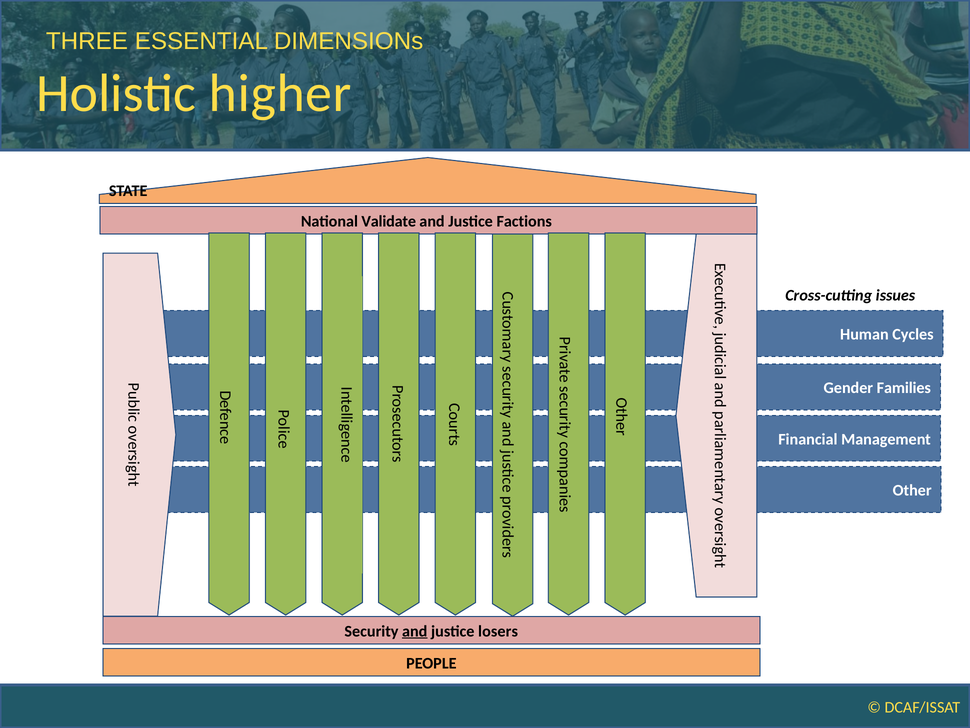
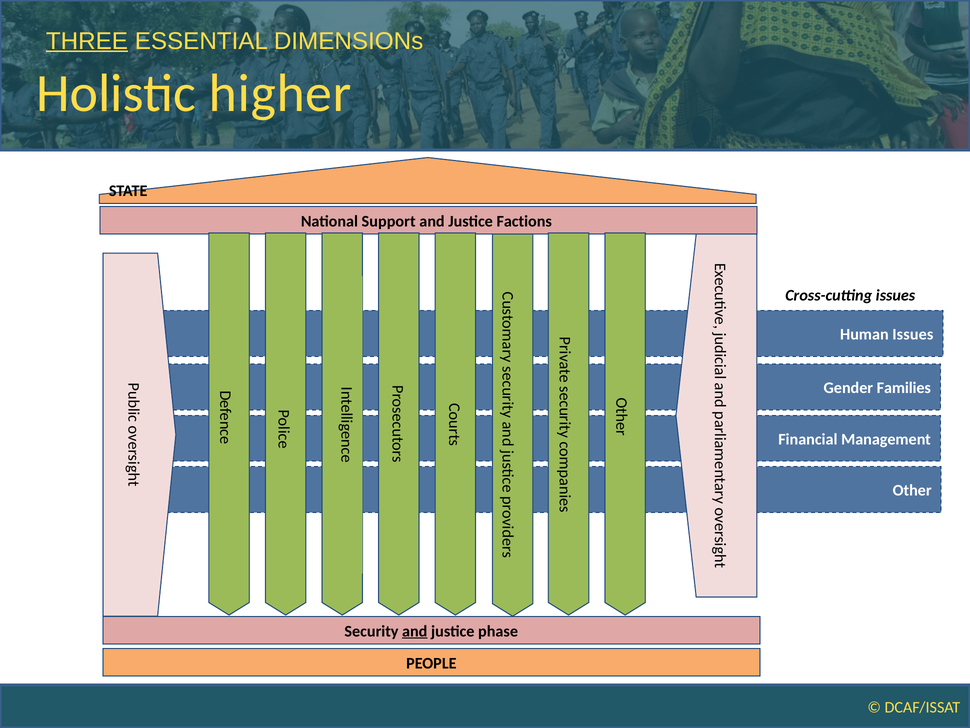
THREE underline: none -> present (87, 41)
Validate: Validate -> Support (389, 221)
Human Cycles: Cycles -> Issues (913, 334)
losers: losers -> phase (498, 631)
